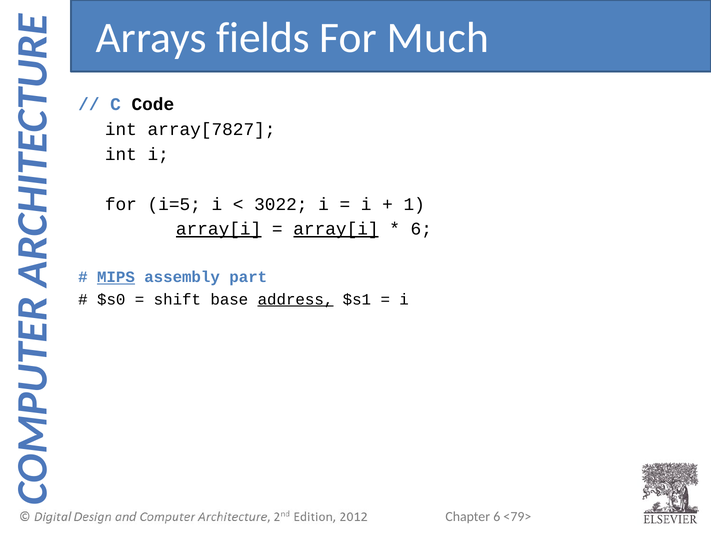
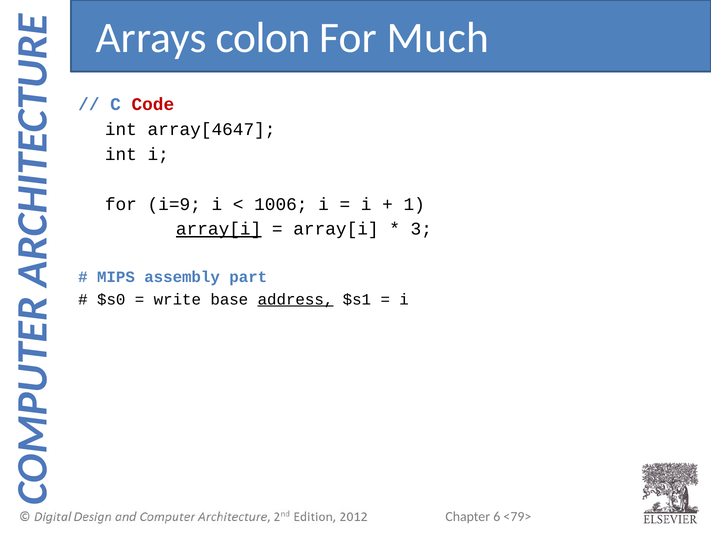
fields: fields -> colon (263, 38)
Code colour: black -> red (153, 104)
array[7827: array[7827 -> array[4647 (212, 129)
i=5: i=5 -> i=9 (174, 204)
3022: 3022 -> 1006 (281, 204)
array[i underline: present -> none (336, 229)
6: 6 -> 3 (421, 229)
MIPS underline: present -> none (116, 277)
shift: shift -> write (177, 299)
